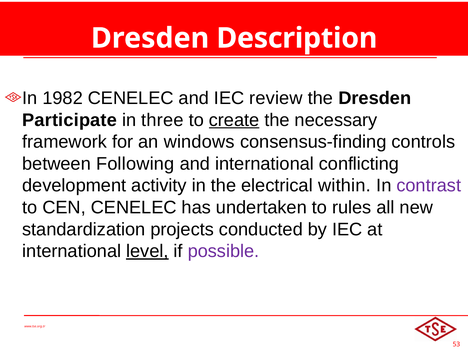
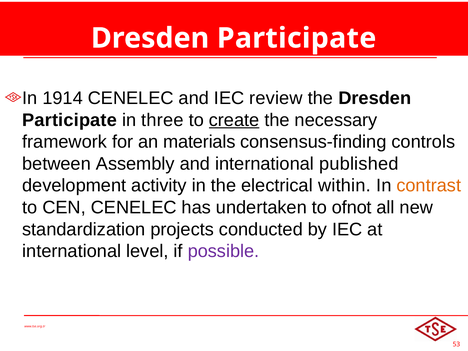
Description: Description -> Participate (297, 38)
1982: 1982 -> 1914 (63, 98)
windows: windows -> materials (199, 142)
Following: Following -> Assembly (135, 164)
conflicting: conflicting -> published (359, 164)
contrast colour: purple -> orange (429, 186)
rules: rules -> ofnot (352, 207)
level underline: present -> none (147, 251)
